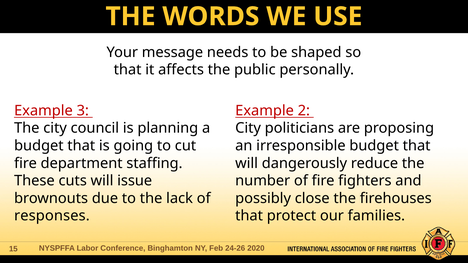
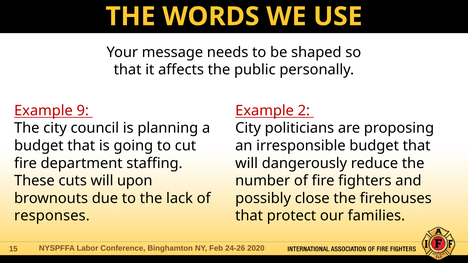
3: 3 -> 9 (83, 111)
issue: issue -> upon (135, 181)
